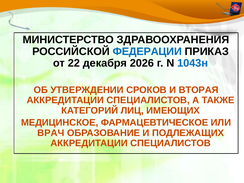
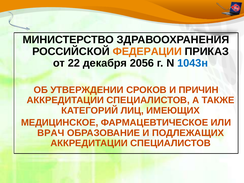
ФЕДЕРАЦИИ colour: blue -> orange (147, 51)
2026: 2026 -> 2056 (142, 63)
ВТОРАЯ: ВТОРАЯ -> ПРИЧИН (199, 90)
